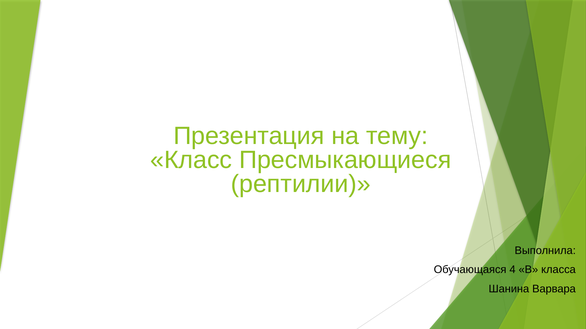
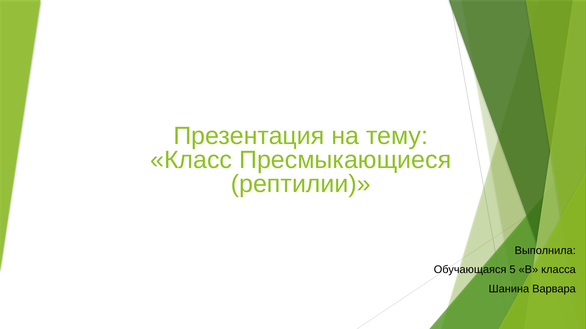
4: 4 -> 5 (513, 270)
